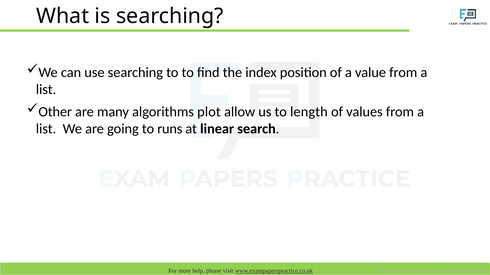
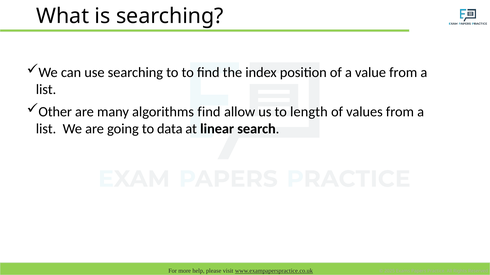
algorithms plot: plot -> find (209, 112)
runs: runs -> data (170, 129)
